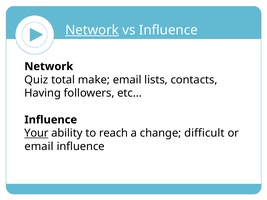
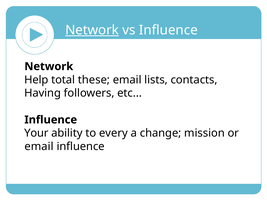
Quiz: Quiz -> Help (36, 80)
make: make -> these (94, 80)
Your underline: present -> none (36, 133)
reach: reach -> every (113, 133)
difficult: difficult -> mission (204, 133)
